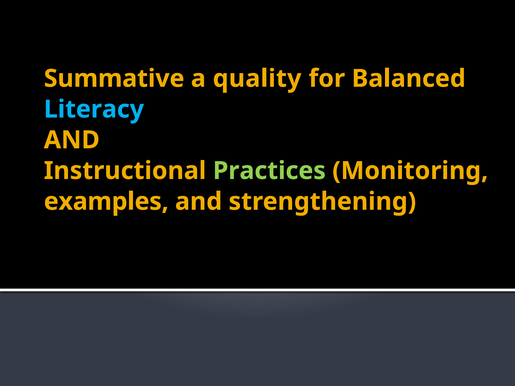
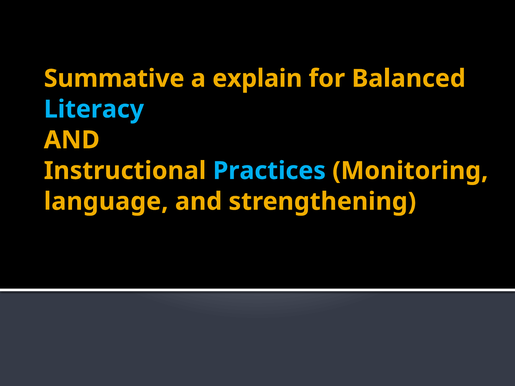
quality: quality -> explain (257, 79)
Practices colour: light green -> light blue (269, 171)
examples: examples -> language (106, 202)
